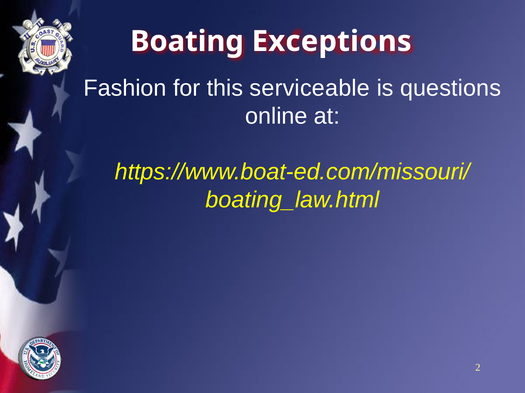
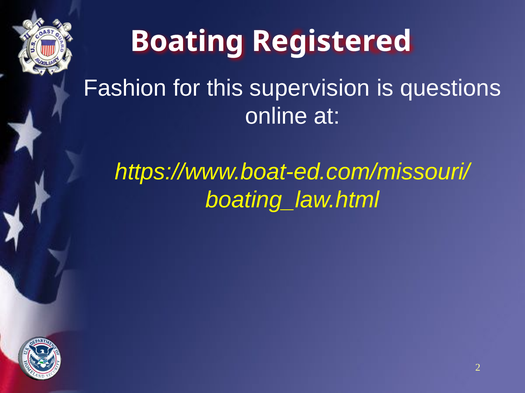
Exceptions: Exceptions -> Registered (332, 41)
serviceable: serviceable -> supervision (310, 88)
